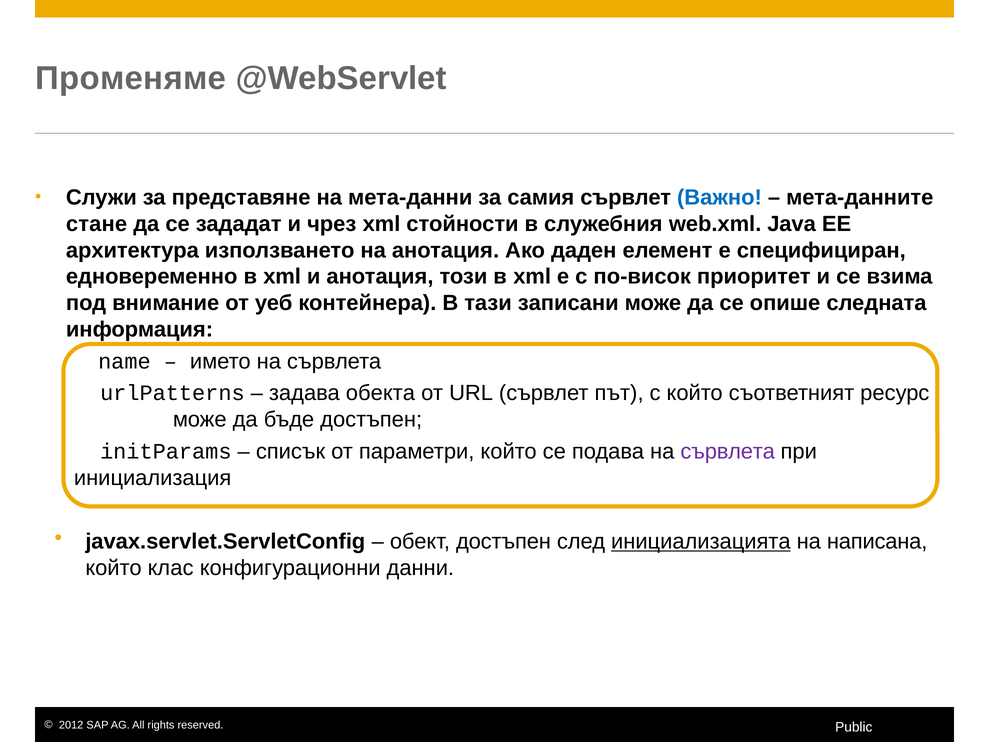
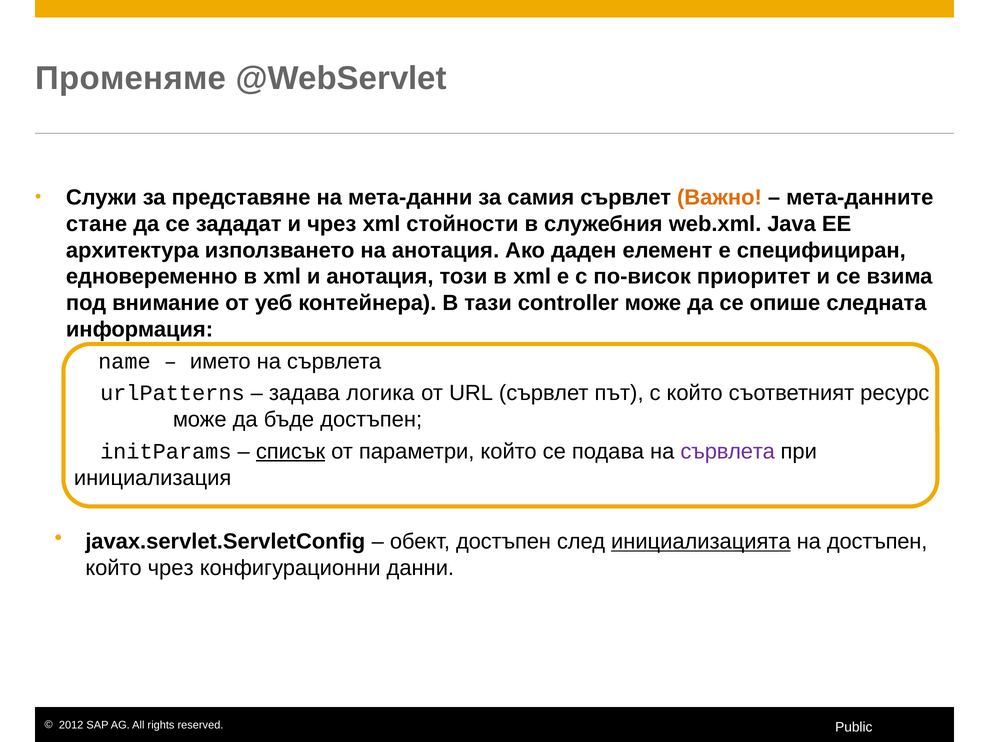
Важно colour: blue -> orange (719, 198)
записани: записани -> controller (568, 303)
обекта: обекта -> логика (380, 393)
списък underline: none -> present (291, 451)
на написана: написана -> достъпен (877, 541)
който клас: клас -> чрез (171, 568)
